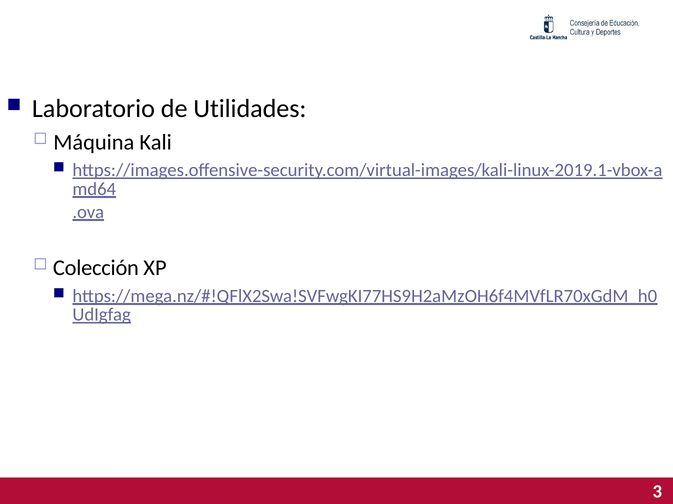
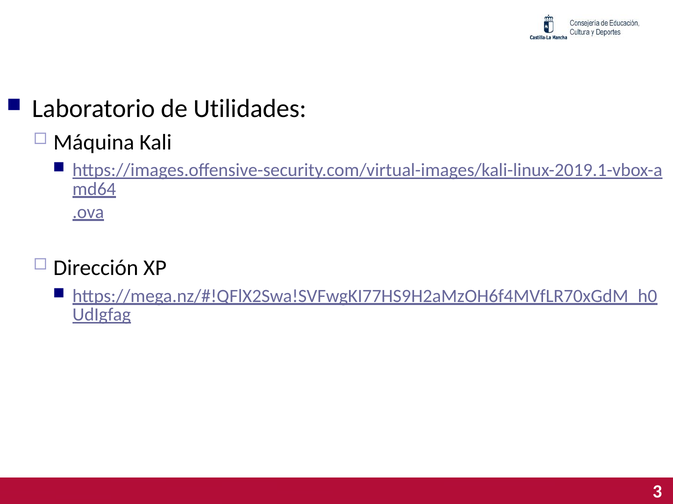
Colección: Colección -> Dirección (96, 268)
